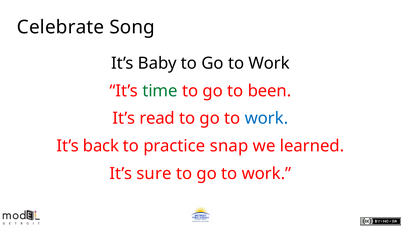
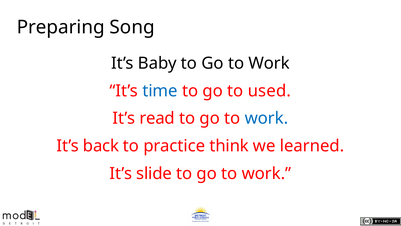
Celebrate: Celebrate -> Preparing (61, 27)
time colour: green -> blue (160, 91)
been: been -> used (269, 91)
snap: snap -> think (229, 146)
sure: sure -> slide (154, 173)
